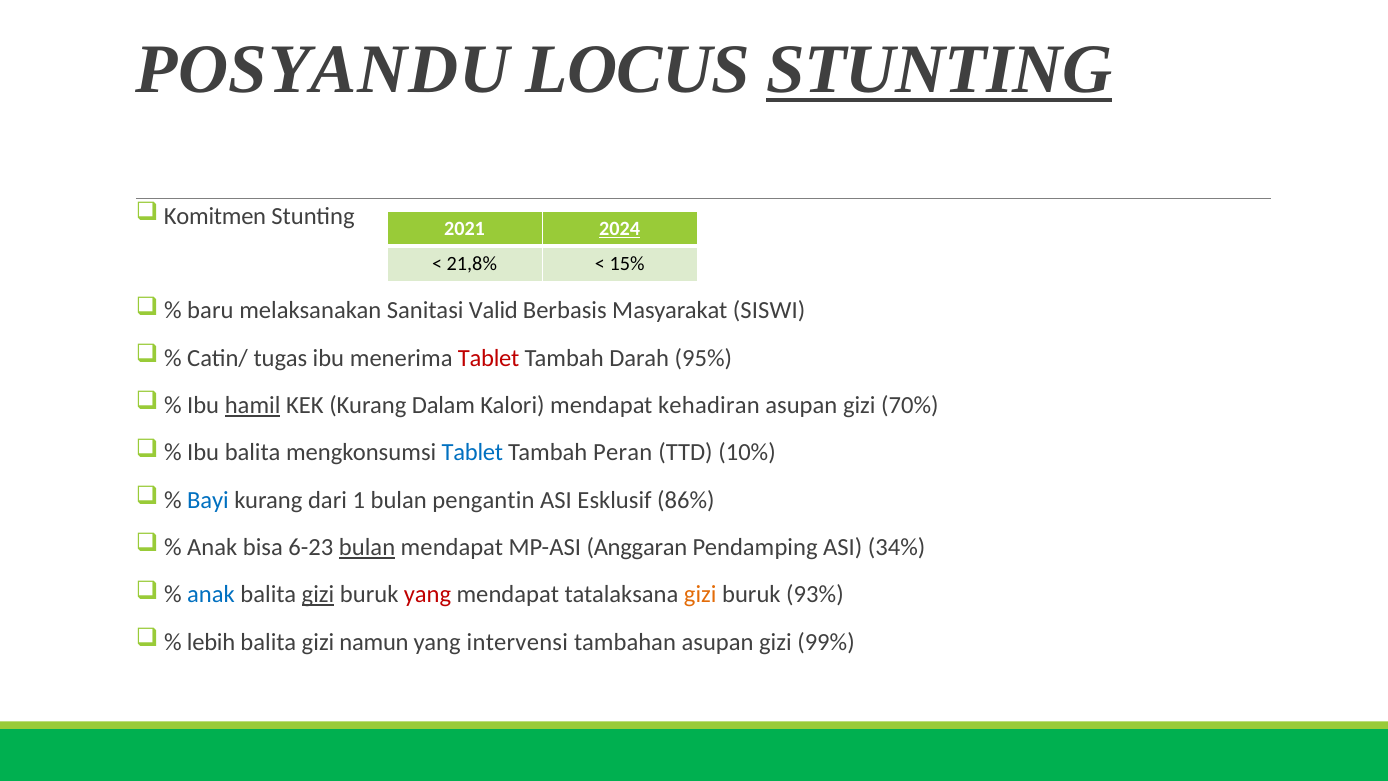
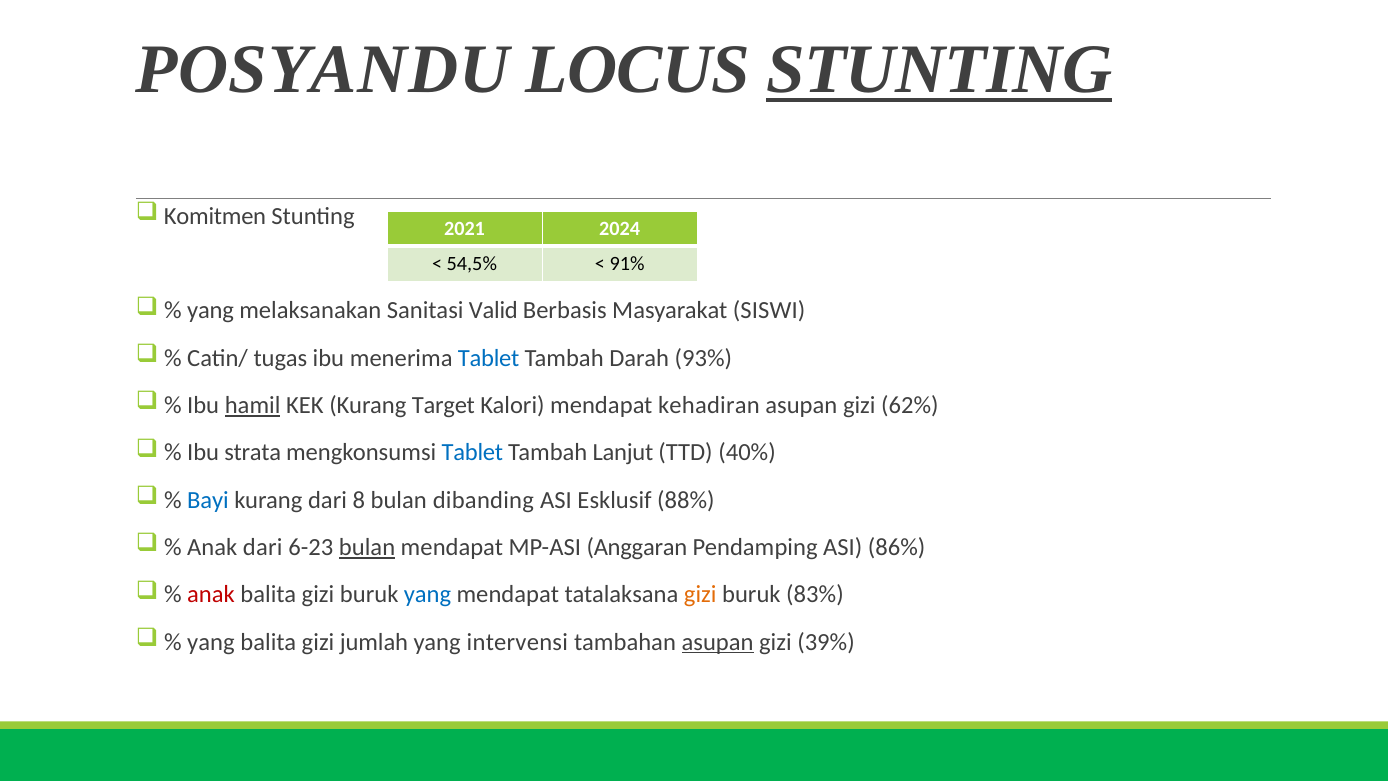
2024 underline: present -> none (620, 229)
21,8%: 21,8% -> 54,5% (472, 264)
15%: 15% -> 91% (627, 264)
baru: baru -> yang (211, 311)
Tablet colour: red -> blue (489, 358)
95%: 95% -> 93% (703, 358)
Dalam: Dalam -> Target (443, 405)
70%: 70% -> 62% (910, 405)
Ibu balita: balita -> strata (253, 453)
Peran: Peran -> Lanjut (623, 453)
10%: 10% -> 40% (747, 453)
1: 1 -> 8 (359, 500)
pengantin: pengantin -> dibanding (483, 500)
86%: 86% -> 88% (686, 500)
Anak bisa: bisa -> dari (263, 547)
34%: 34% -> 86% (897, 547)
anak colour: blue -> red (211, 594)
gizi underline: present -> none (318, 594)
yang colour: red -> blue (427, 594)
93%: 93% -> 83% (815, 594)
lebih: lebih -> yang (211, 642)
namun: namun -> jumlah (374, 642)
asupan underline: none -> present (718, 642)
99%: 99% -> 39% (826, 642)
